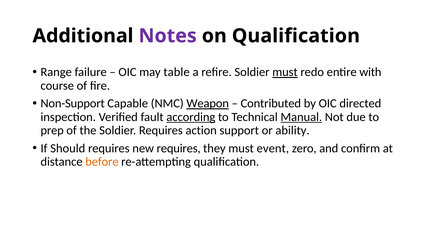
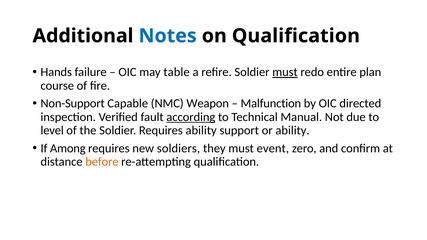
Notes colour: purple -> blue (168, 36)
Range: Range -> Hands (56, 72)
with: with -> plan (370, 72)
Weapon underline: present -> none (208, 104)
Contributed: Contributed -> Malfunction (271, 104)
Manual underline: present -> none (301, 117)
prep: prep -> level (52, 130)
Requires action: action -> ability (201, 130)
Should: Should -> Among (68, 148)
new requires: requires -> soldiers (179, 148)
